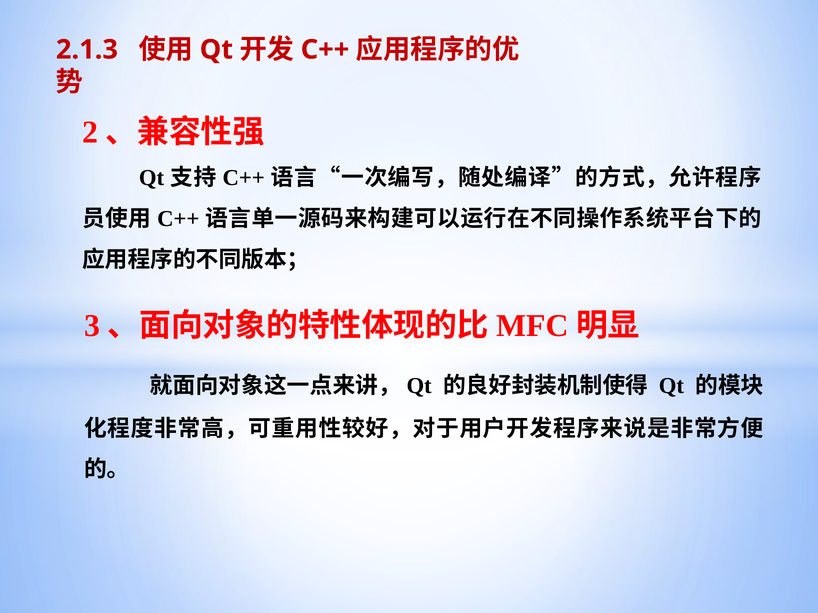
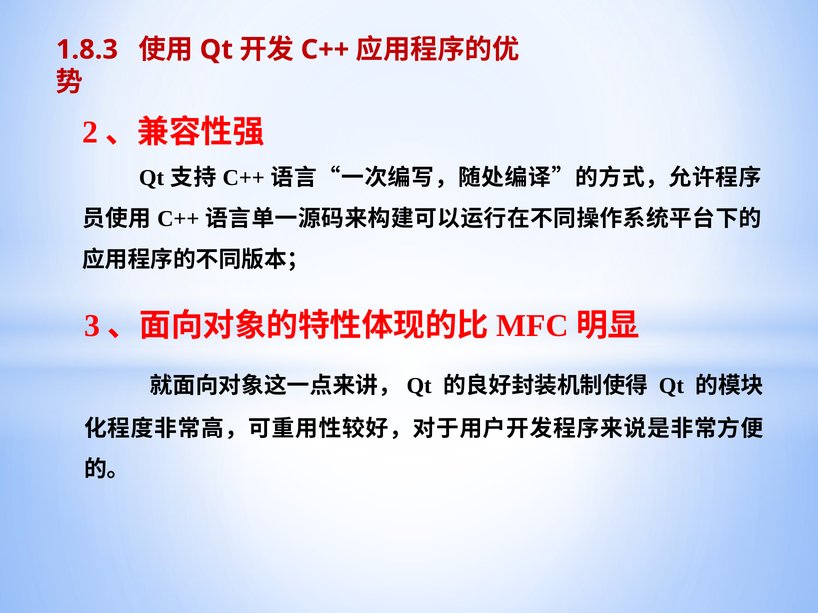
2.1.3: 2.1.3 -> 1.8.3 (87, 50)
